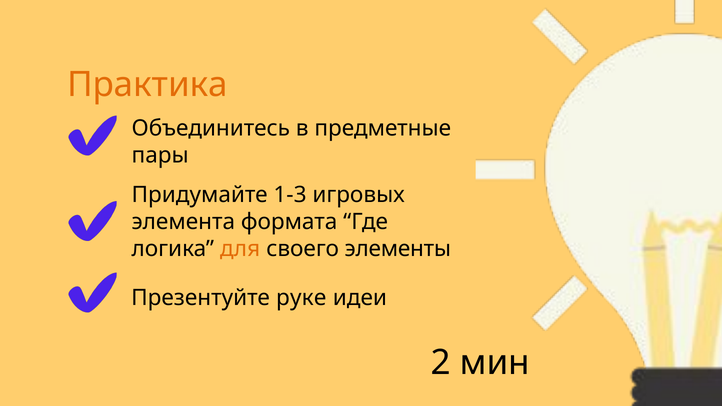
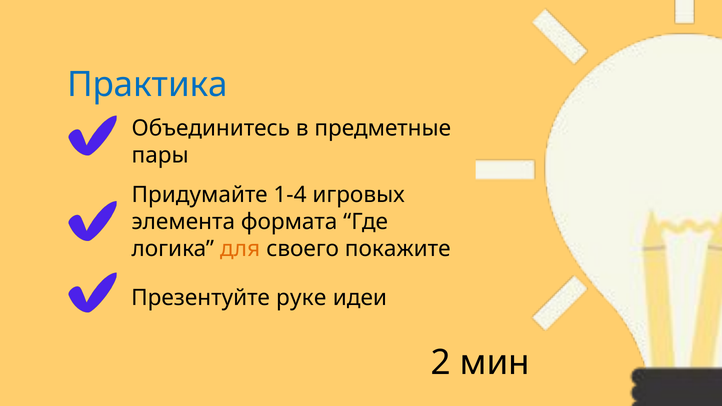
Практика colour: orange -> blue (148, 85)
1-3: 1-3 -> 1-4 (290, 195)
элементы: элементы -> покажите (398, 249)
